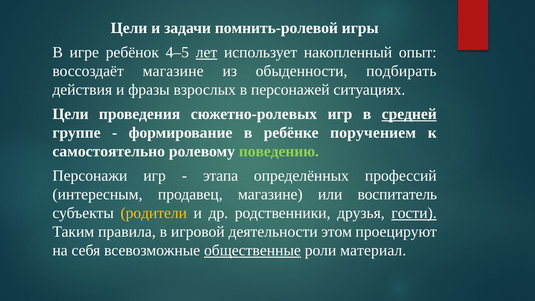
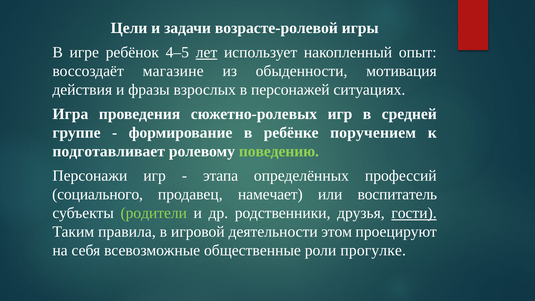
помнить-ролевой: помнить-ролевой -> возрасте-ролевой (276, 28)
подбирать: подбирать -> мотивация (401, 71)
Цели: Цели -> Игра (70, 114)
средней underline: present -> none (409, 114)
самостоятельно: самостоятельно -> подготавливает (109, 151)
интересным: интересным -> социального (98, 194)
продавец магазине: магазине -> намечает (270, 194)
родители colour: yellow -> light green (154, 213)
общественные underline: present -> none (252, 250)
материал: материал -> прогулке (373, 250)
